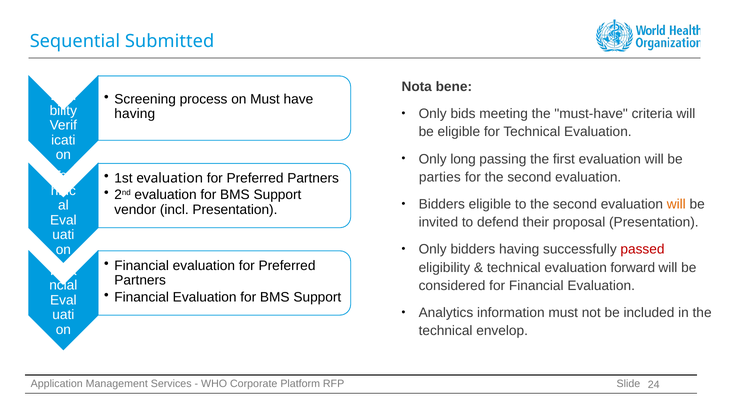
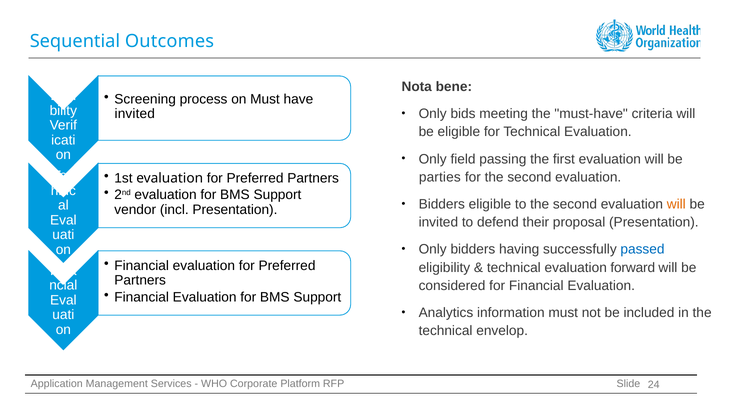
Submitted: Submitted -> Outcomes (170, 41)
having: having -> invited (135, 114)
long: long -> field (463, 159)
passed colour: red -> blue (642, 250)
